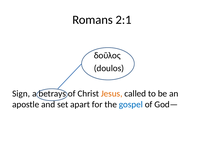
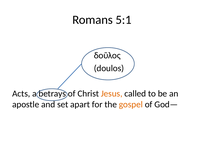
2:1: 2:1 -> 5:1 (124, 20)
Sign: Sign -> Acts (21, 94)
gospel colour: blue -> orange (131, 104)
